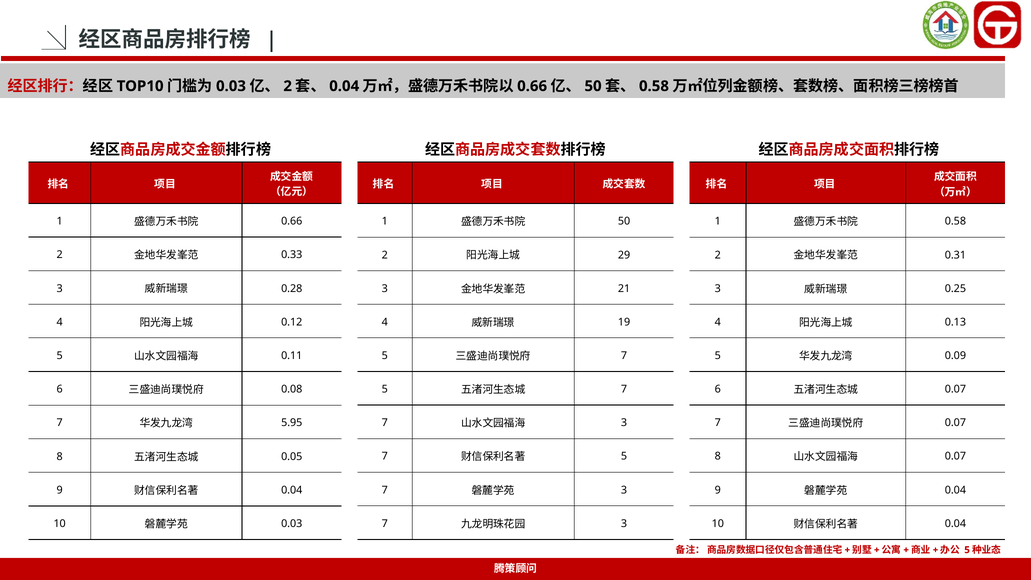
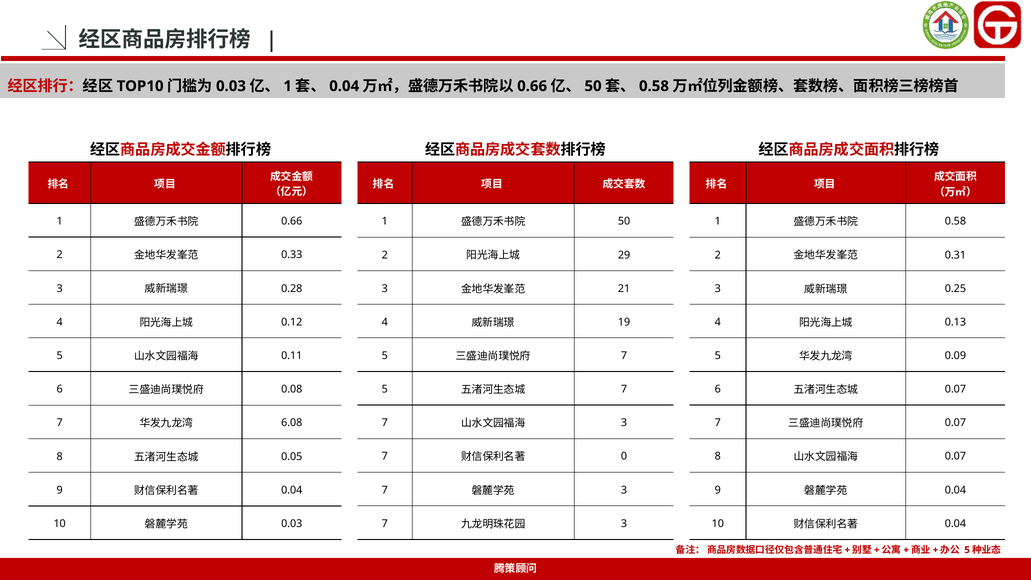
2: 2 -> 1 (288, 86)
5.95: 5.95 -> 6.08 (292, 423)
5: 5 -> 0 (624, 456)
